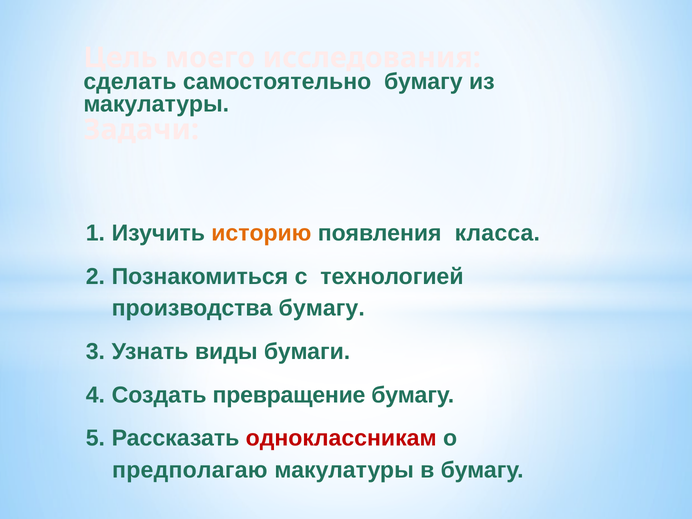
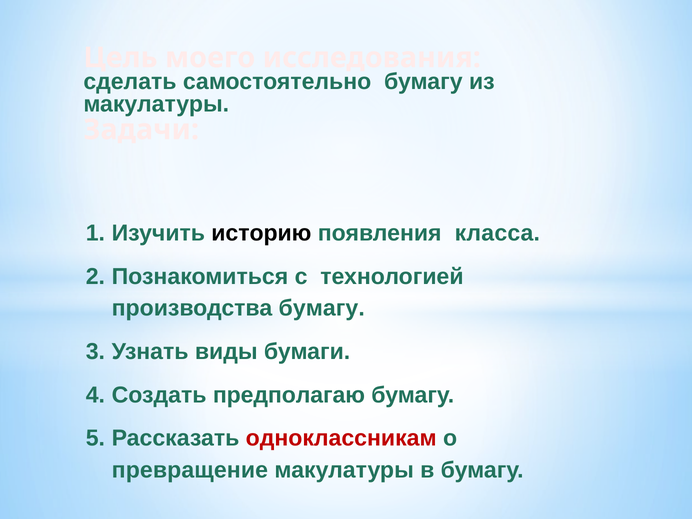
историю colour: orange -> black (261, 233)
превращение: превращение -> предполагаю (289, 395)
предполагаю: предполагаю -> превращение (190, 470)
